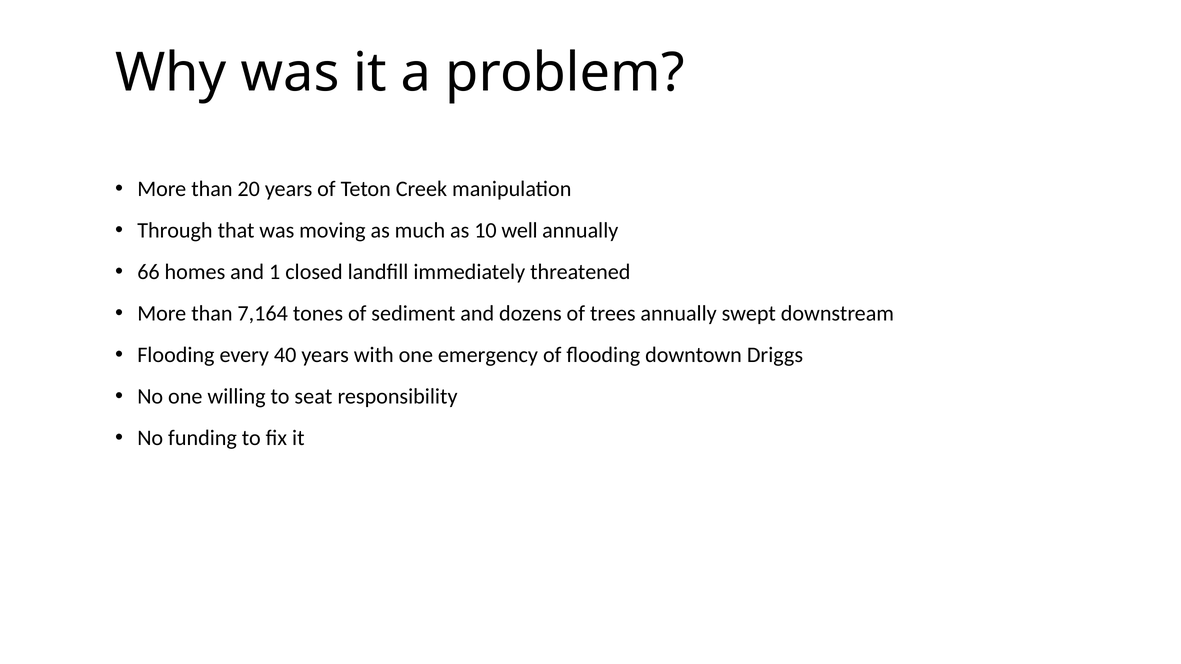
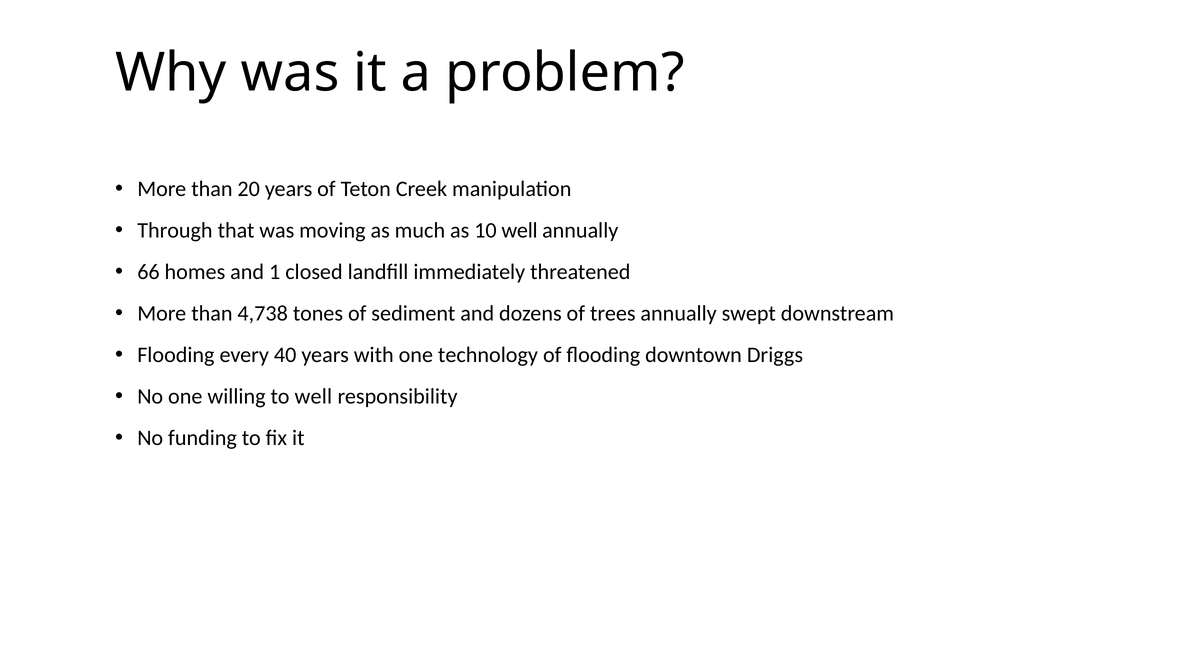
7,164: 7,164 -> 4,738 (263, 314)
emergency: emergency -> technology (488, 355)
to seat: seat -> well (313, 397)
